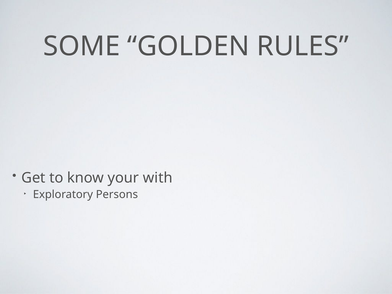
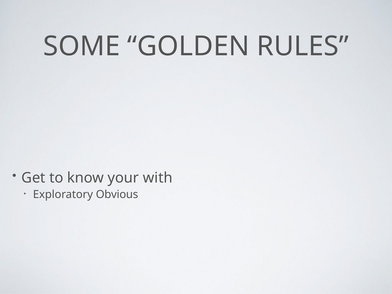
Persons: Persons -> Obvious (117, 194)
